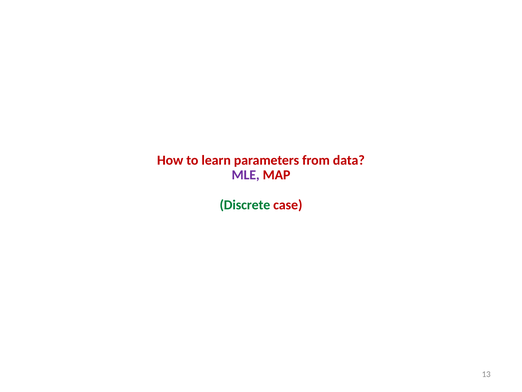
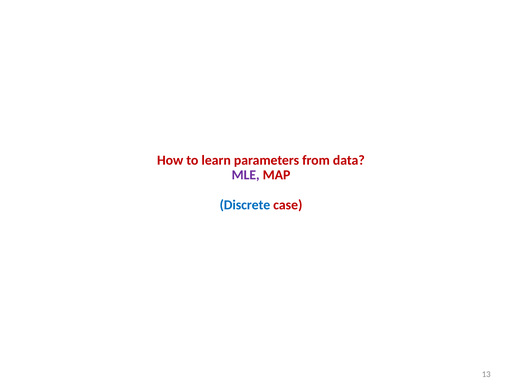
Discrete colour: green -> blue (245, 205)
